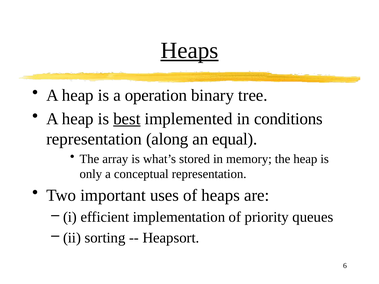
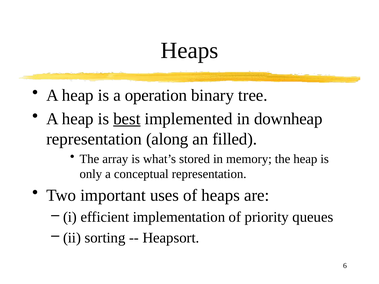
Heaps underline: present -> none (189, 51)
conditions: conditions -> downheap (288, 119)
equal: equal -> filled (235, 139)
